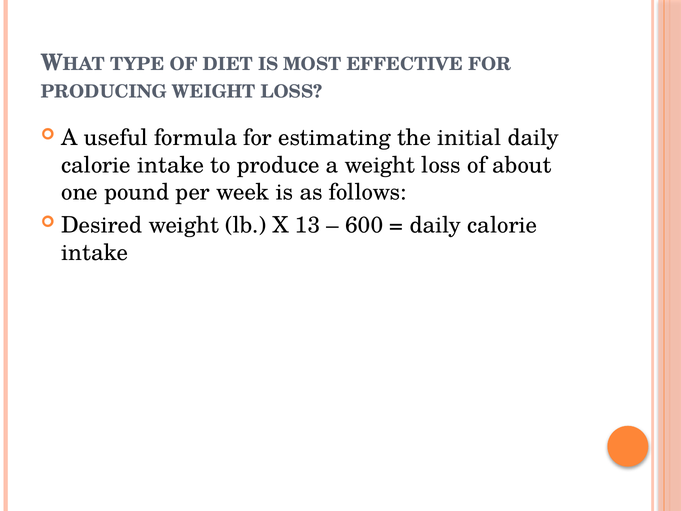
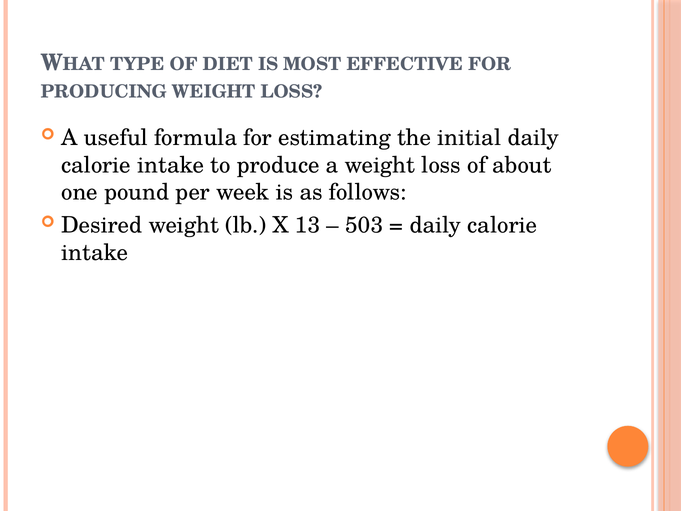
600: 600 -> 503 (364, 225)
